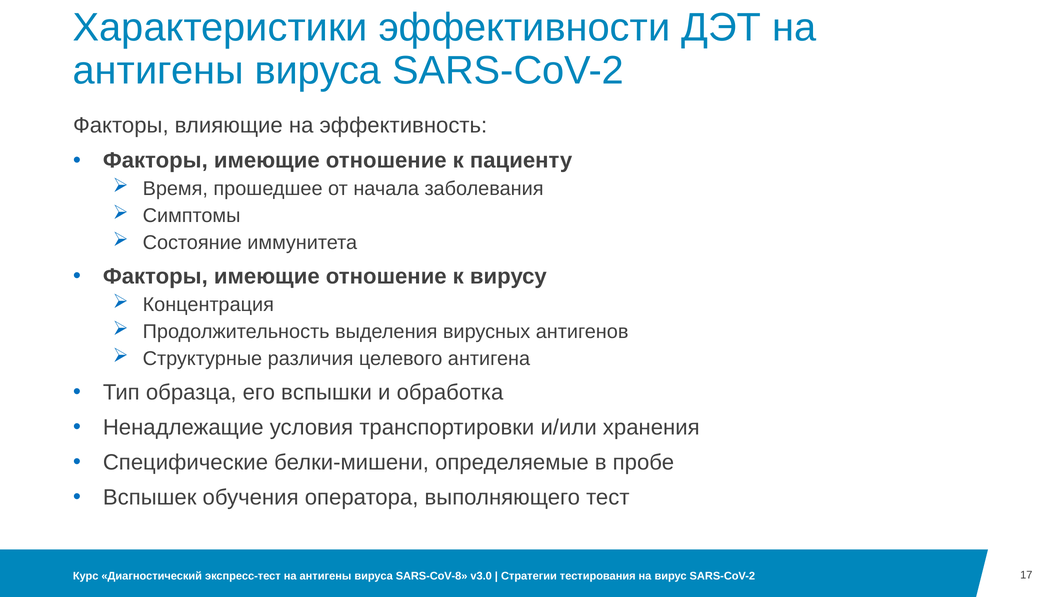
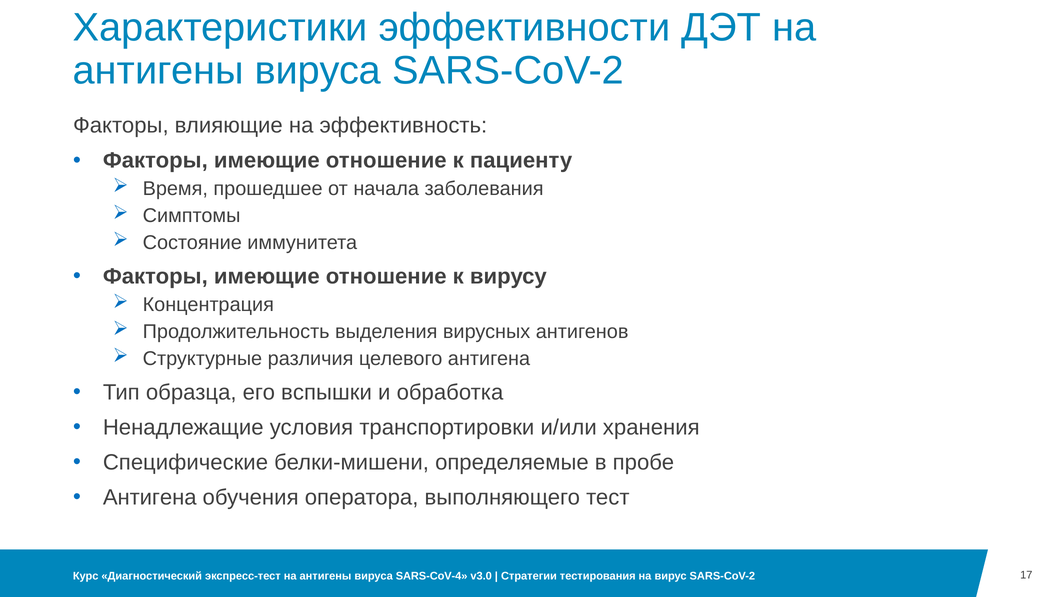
Вспышек: Вспышек -> Антигена (150, 497)
SARS-CoV-8: SARS-CoV-8 -> SARS-CoV-4 (432, 576)
